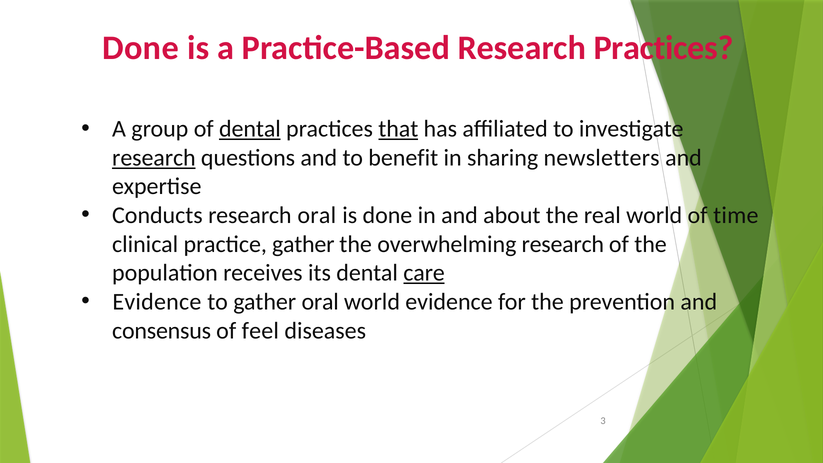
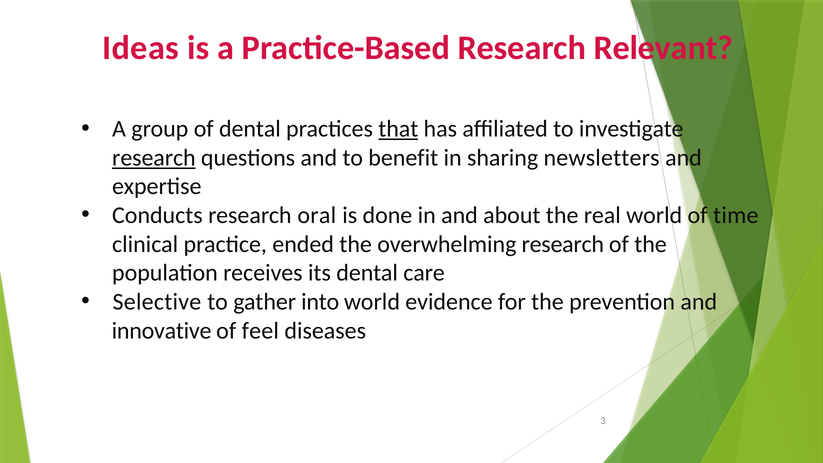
Done: Done -> Ideas (141, 48)
Research Practices: Practices -> Relevant (663, 48)
dental underline: present -> none (250, 129)
practice gather: gather -> ended (303, 244)
care underline: present -> none (424, 273)
Evidence: Evidence -> Selective (157, 302)
gather oral: oral -> into (320, 302)
consensus: consensus -> innovative (162, 331)
